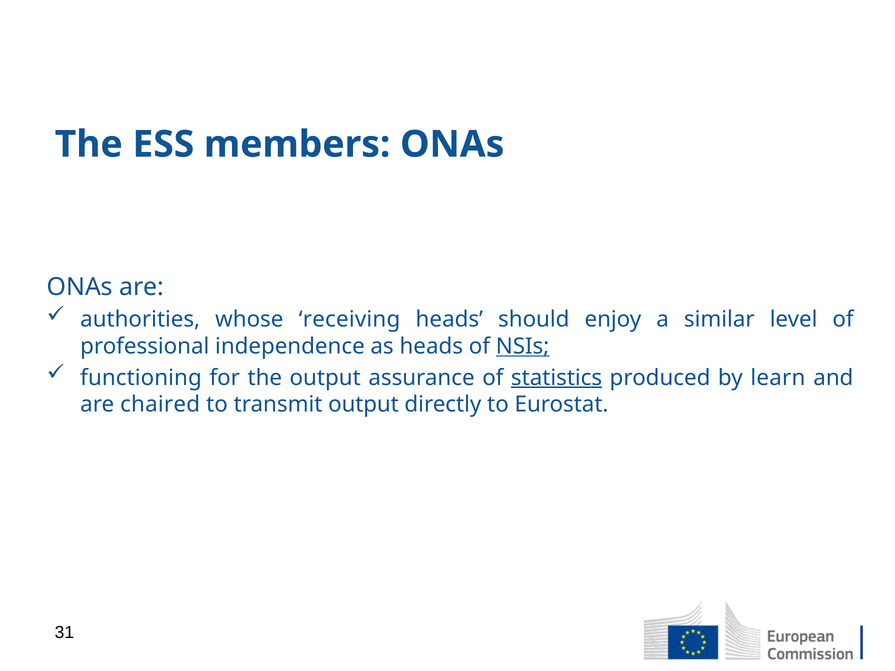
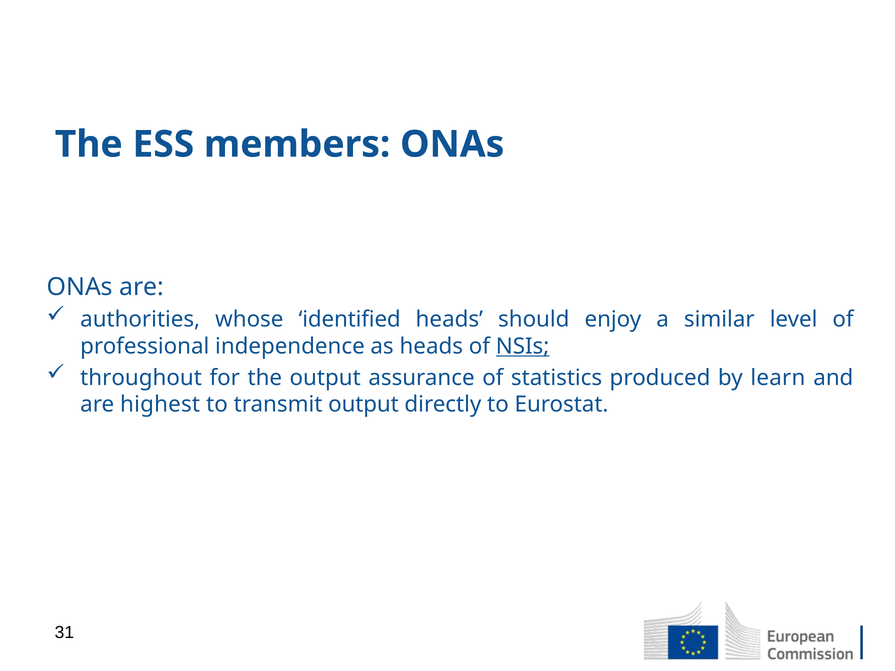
receiving: receiving -> identified (350, 320)
functioning: functioning -> throughout (141, 378)
statistics underline: present -> none (557, 378)
chaired: chaired -> highest (160, 405)
